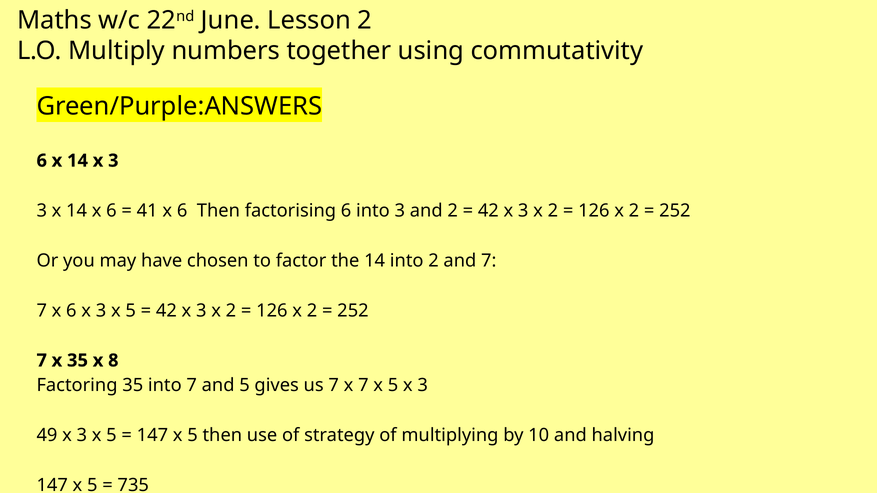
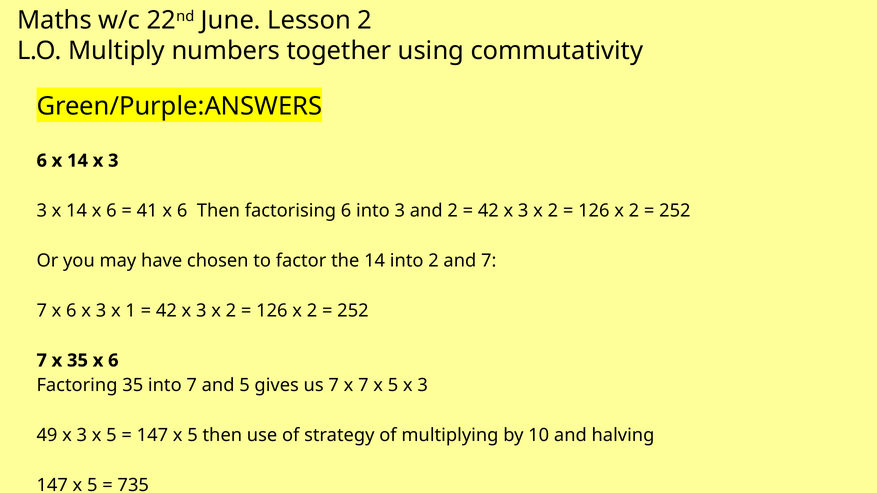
5: 5 -> 1 (131, 311)
35 x 8: 8 -> 6 (113, 361)
